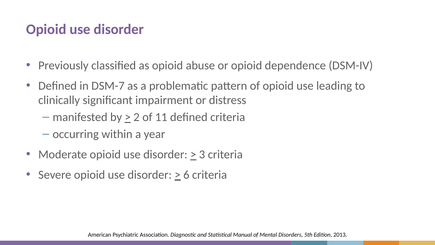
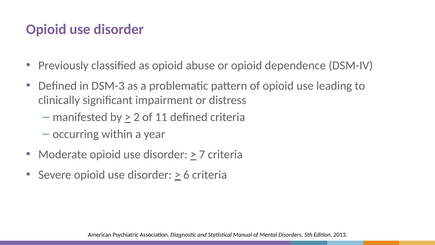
DSM-7: DSM-7 -> DSM-3 (108, 86)
3: 3 -> 7 (202, 154)
